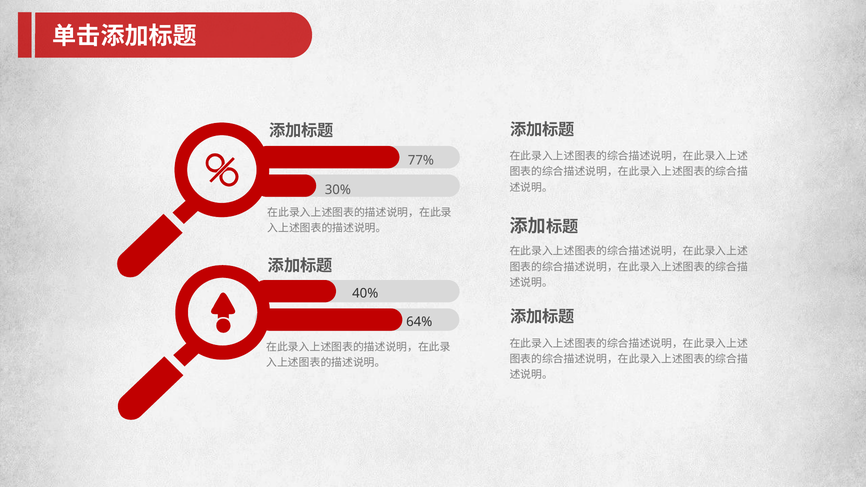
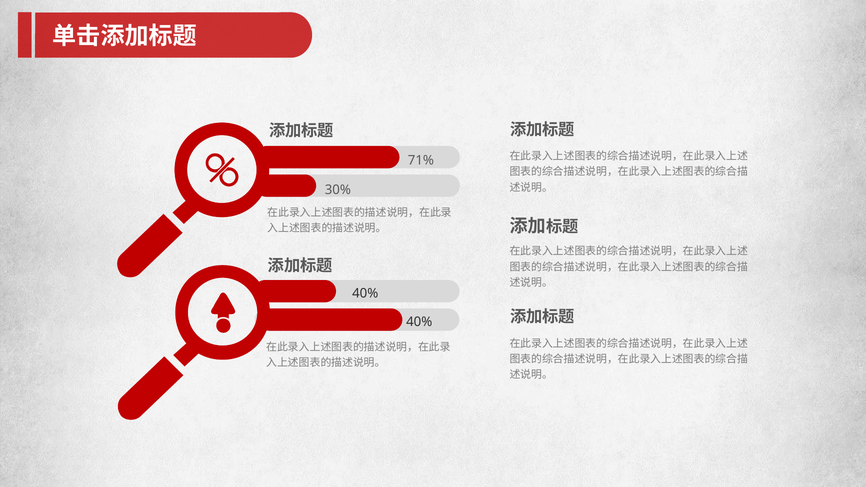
77%: 77% -> 71% (421, 161)
64%: 64% -> 40% (419, 322)
